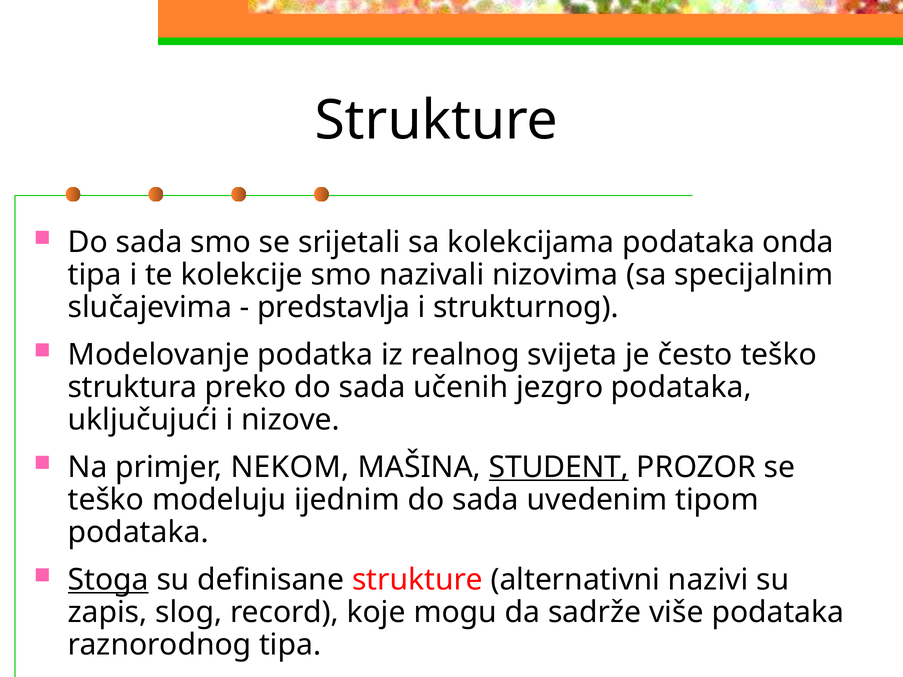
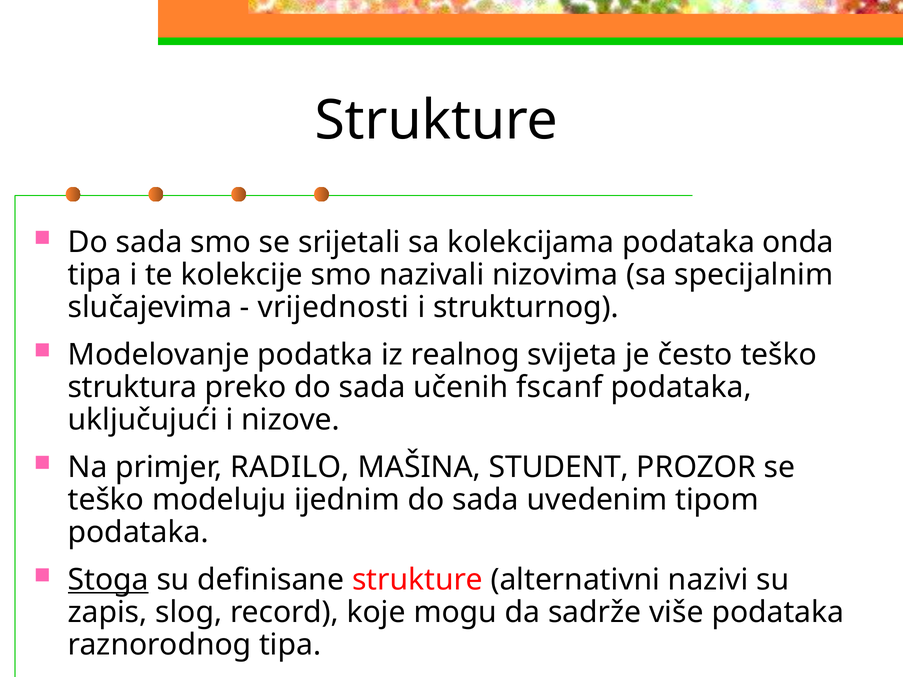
predstavlja: predstavlja -> vrijednosti (333, 307)
jezgro: jezgro -> fscanf (559, 387)
NEKOM: NEKOM -> RADILO (290, 467)
STUDENT underline: present -> none (559, 467)
